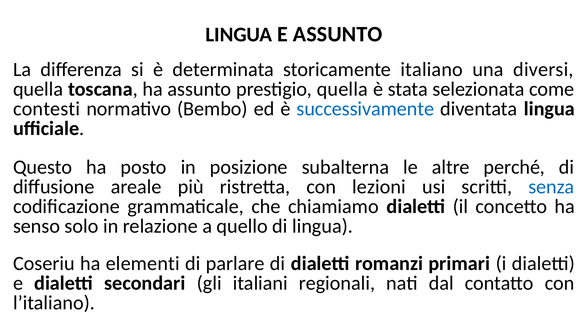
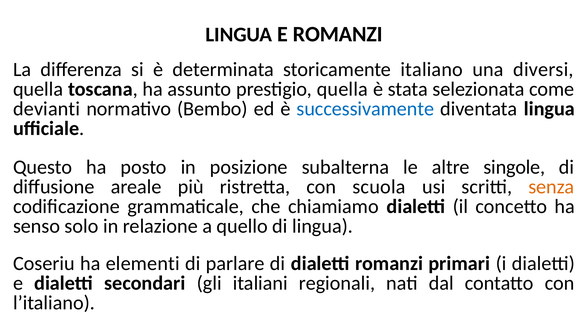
E ASSUNTO: ASSUNTO -> ROMANZI (338, 34)
contesti: contesti -> devianti (47, 109)
perché: perché -> singole (514, 167)
lezioni: lezioni -> scuola (379, 187)
senza colour: blue -> orange (551, 187)
